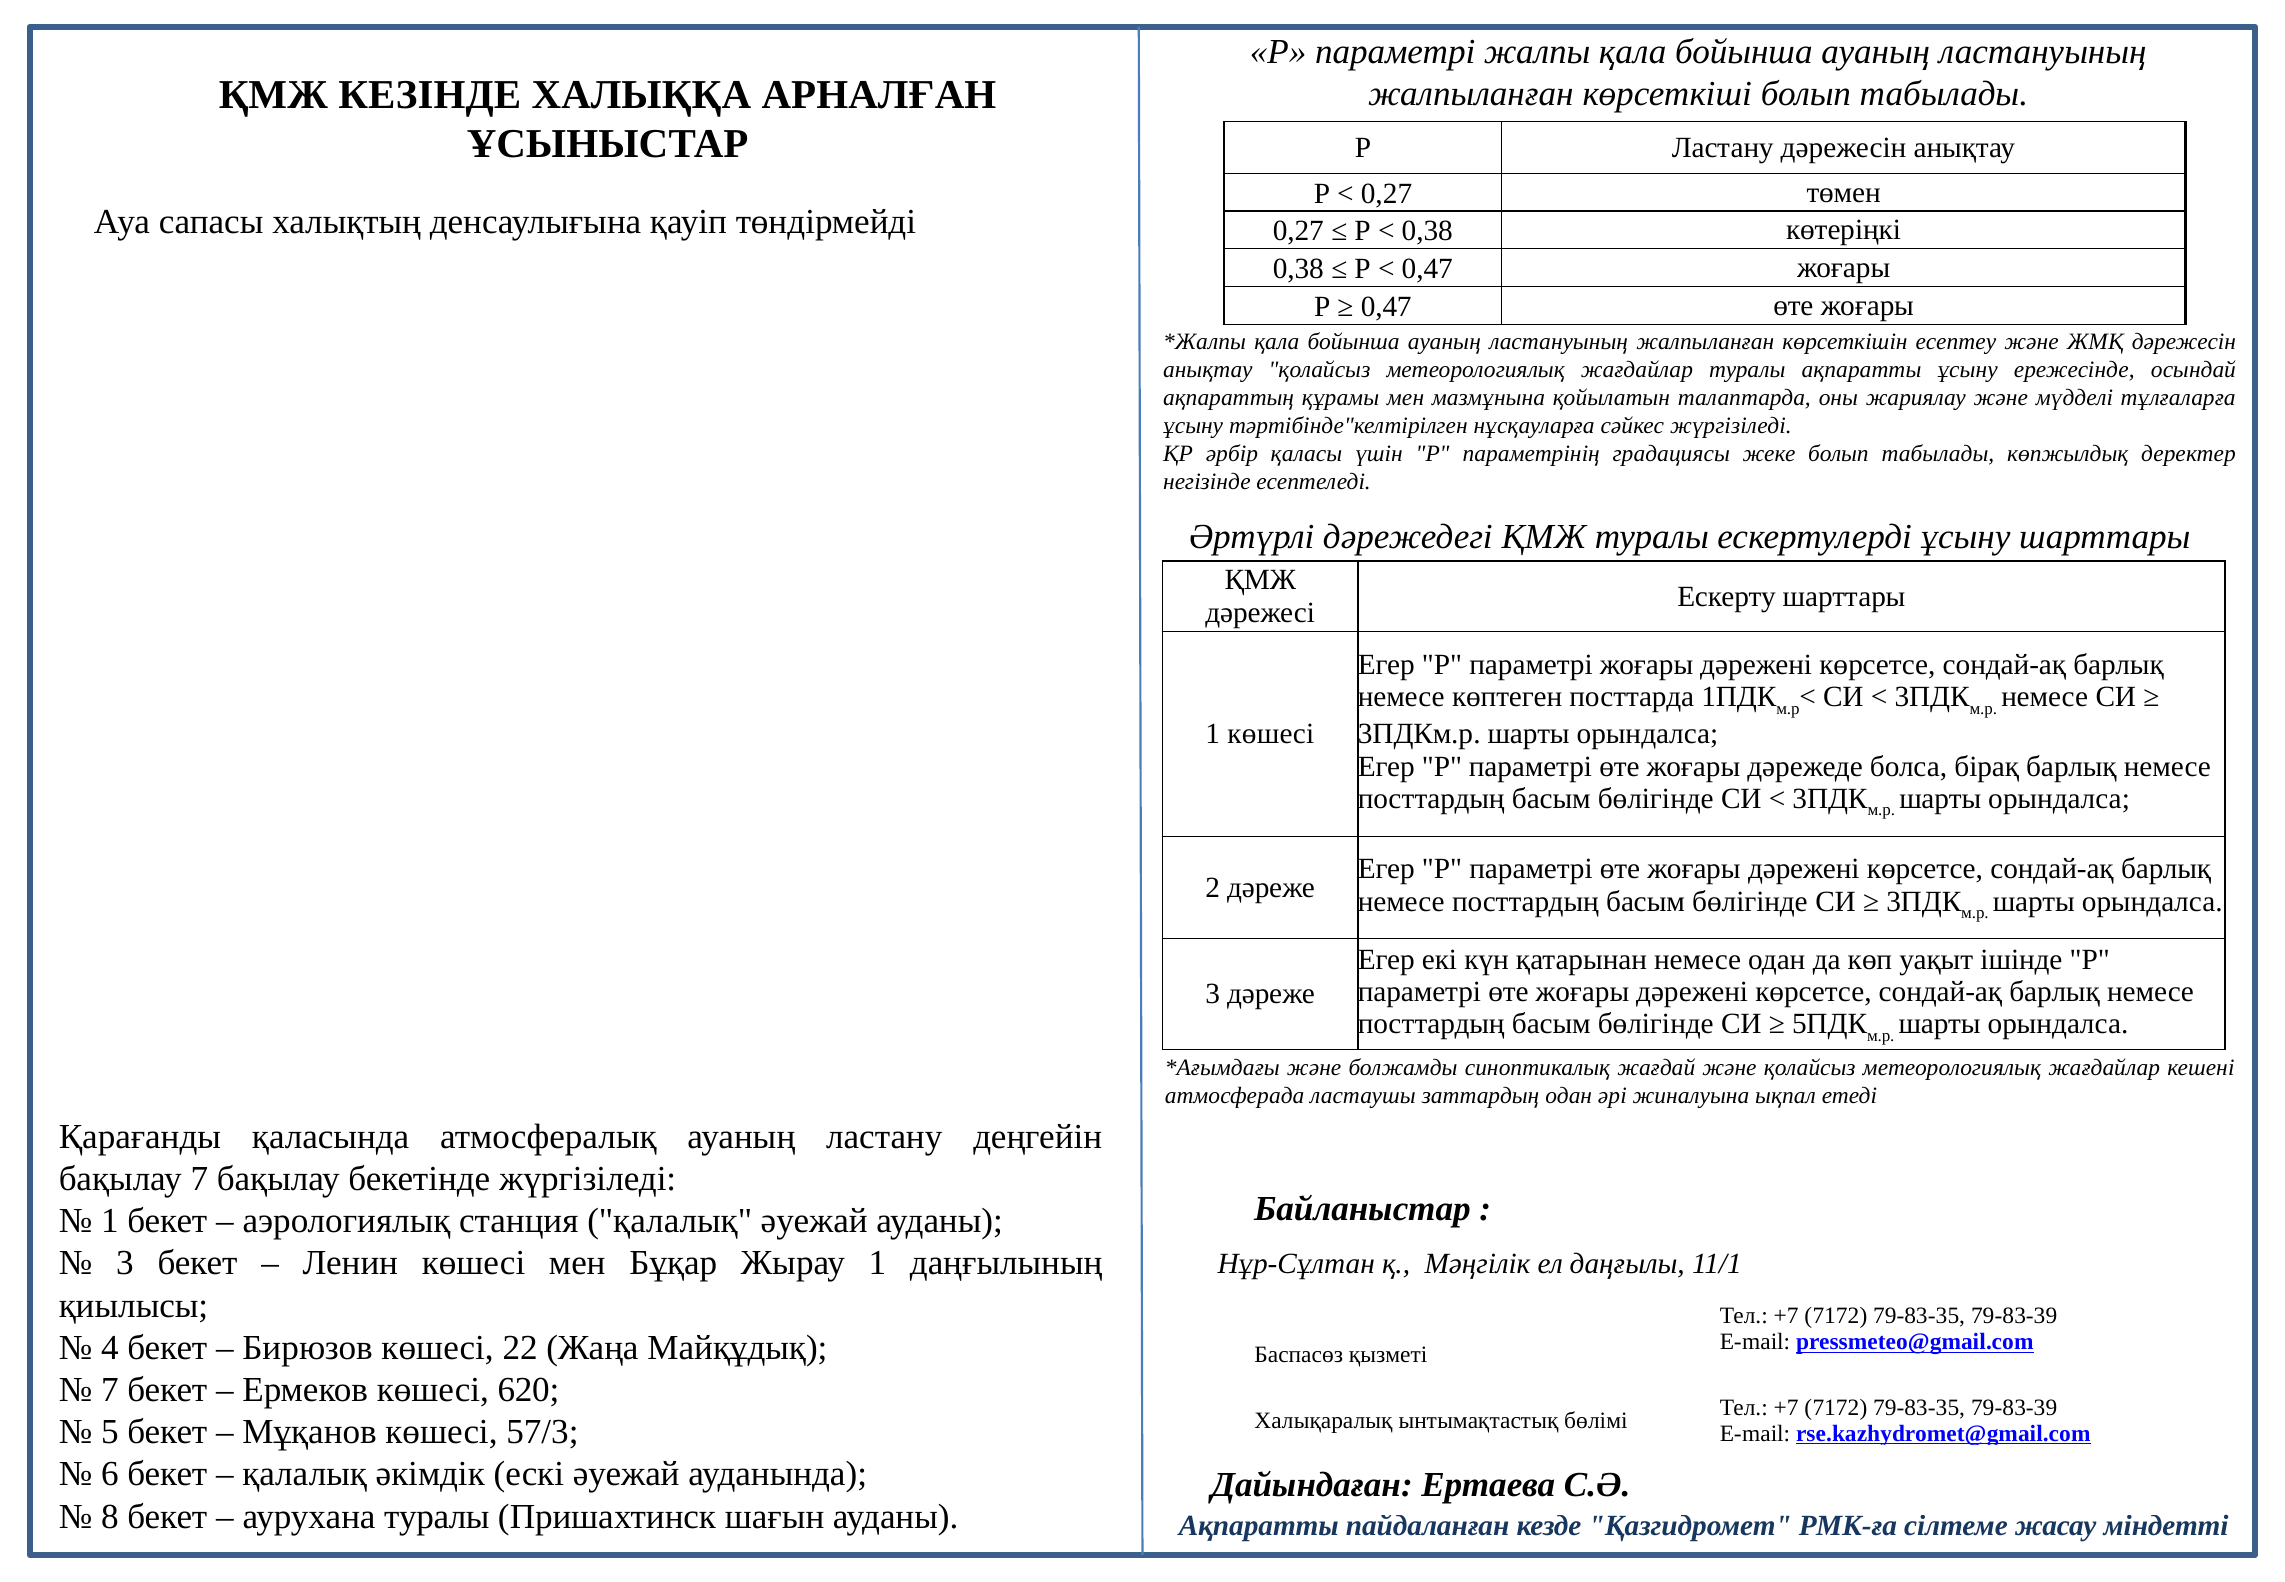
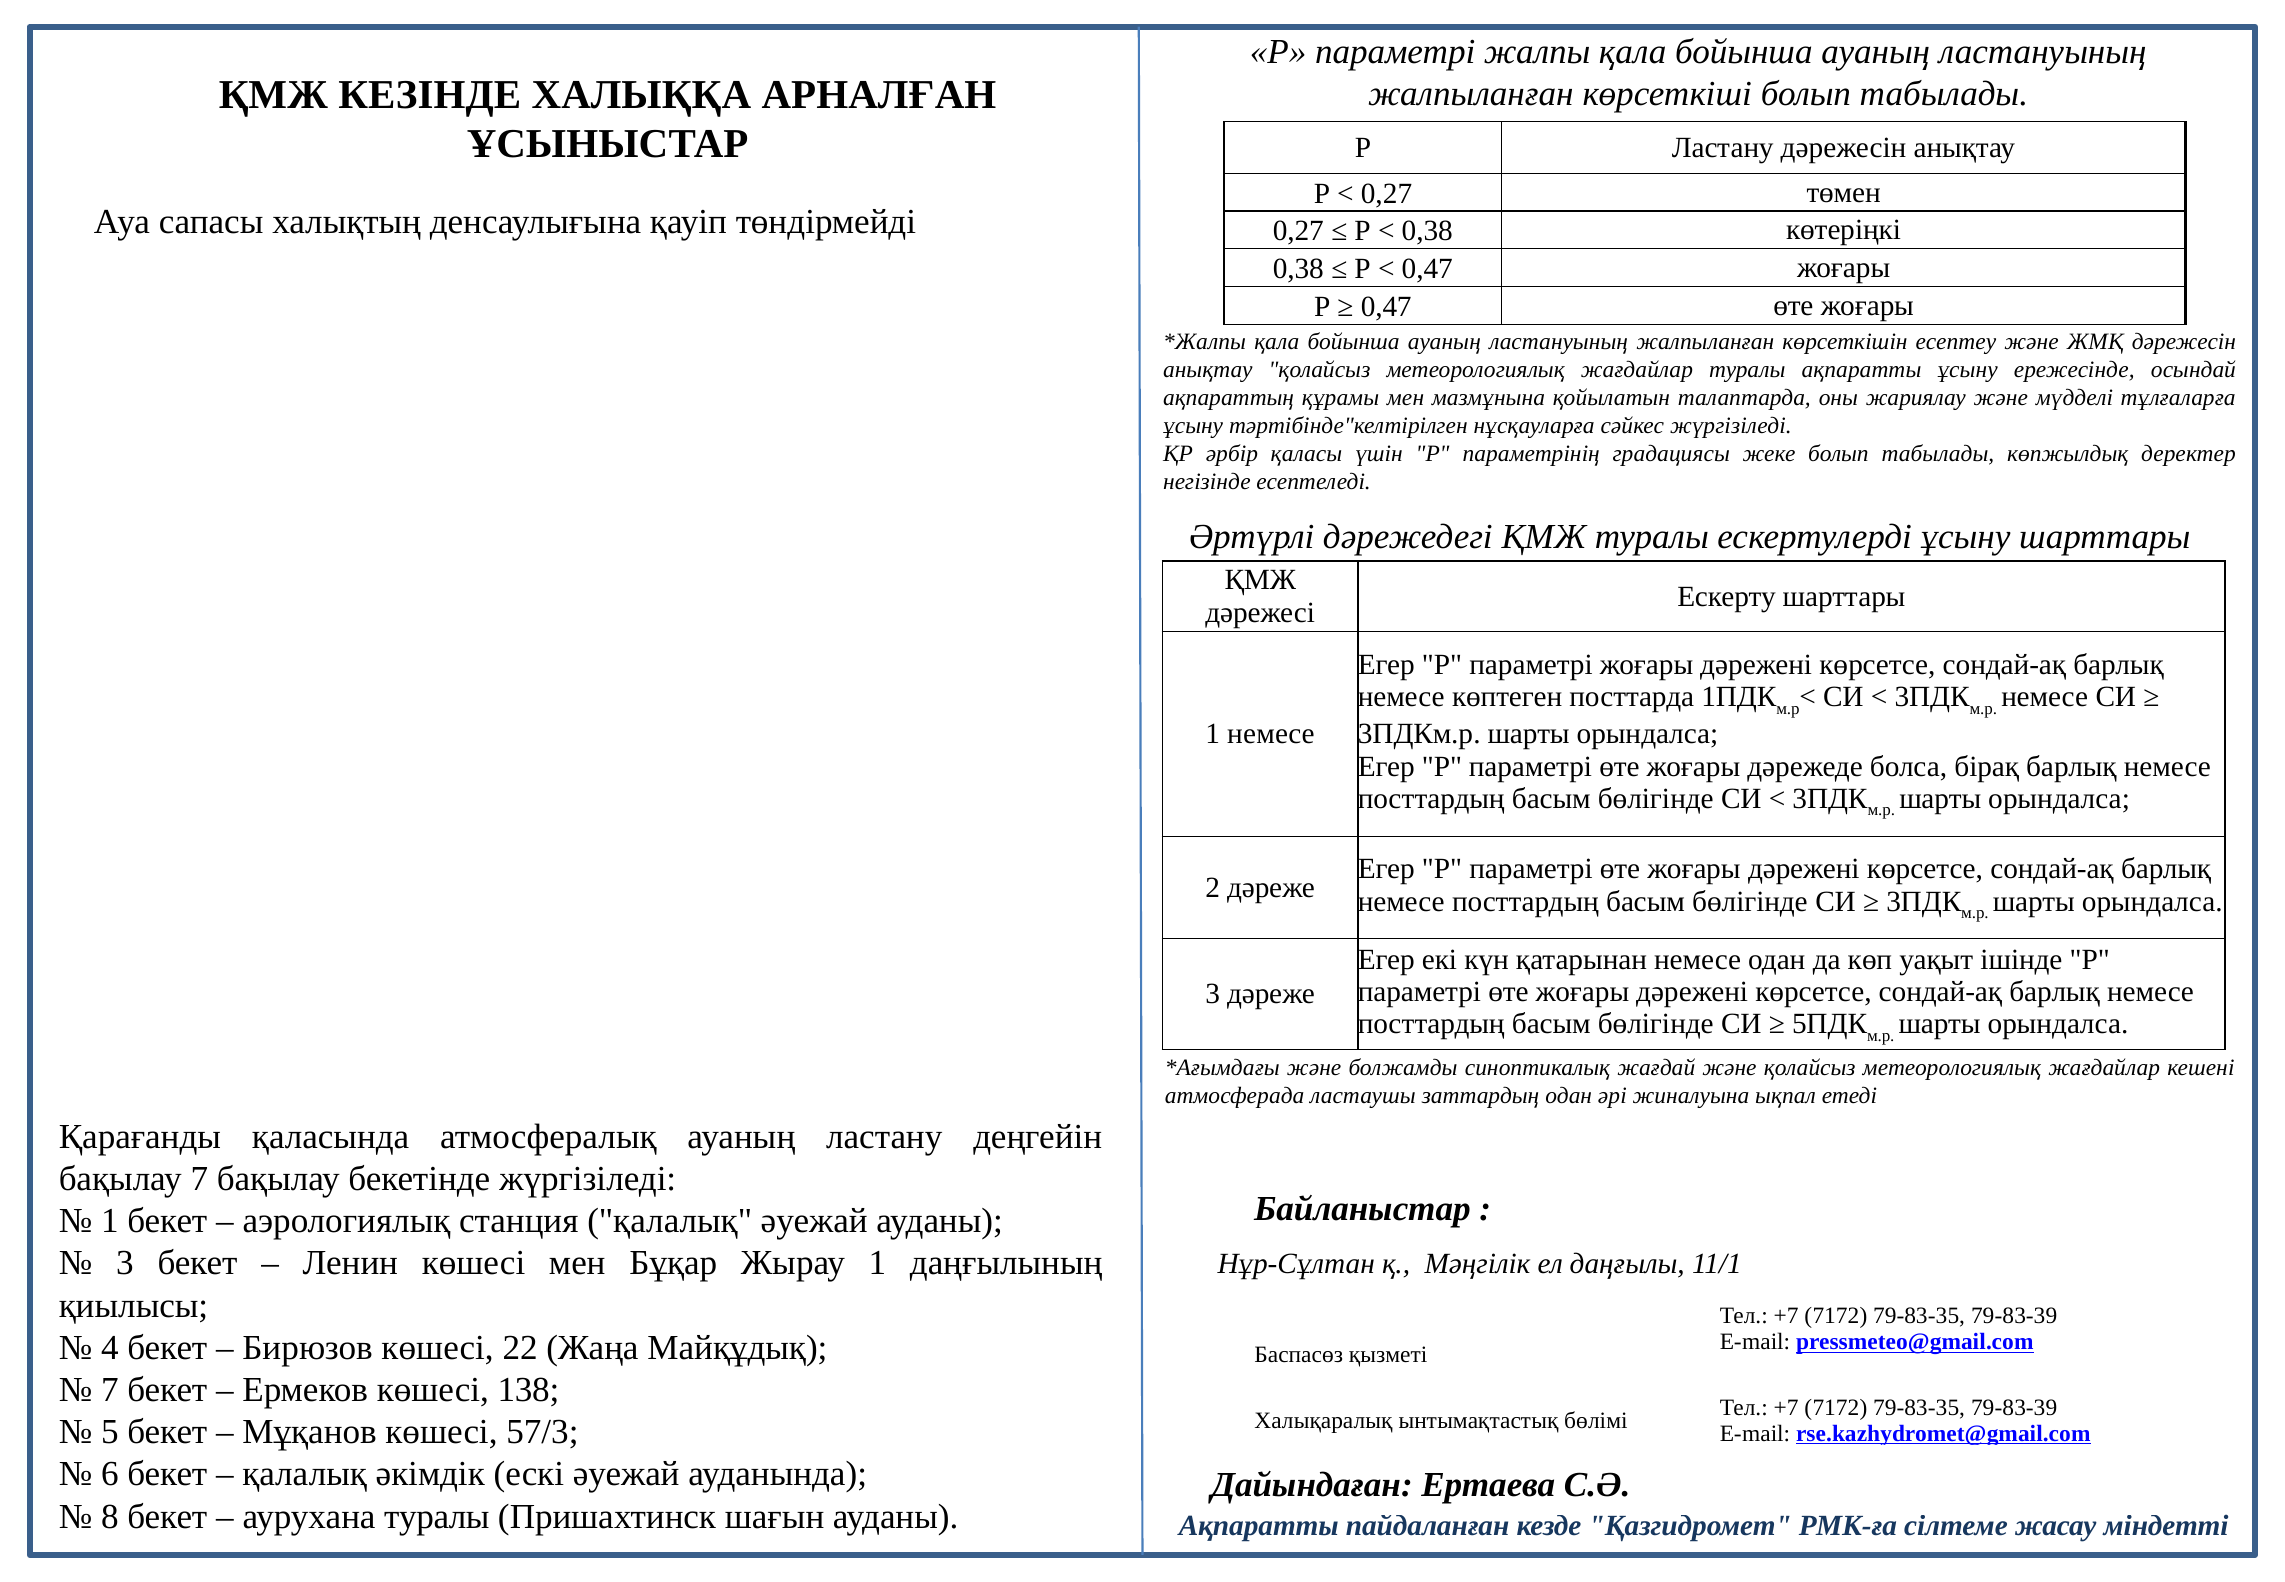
1 көшесі: көшесі -> немесе (1271, 734)
620: 620 -> 138 (528, 1390)
